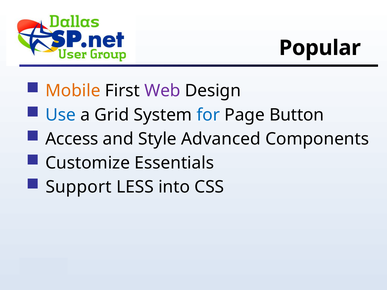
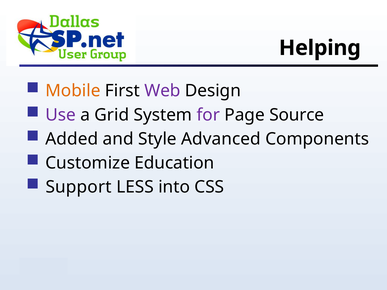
Popular: Popular -> Helping (320, 48)
Use colour: blue -> purple (61, 115)
for colour: blue -> purple (208, 115)
Button: Button -> Source (297, 115)
Access: Access -> Added (72, 139)
Essentials: Essentials -> Education (174, 163)
